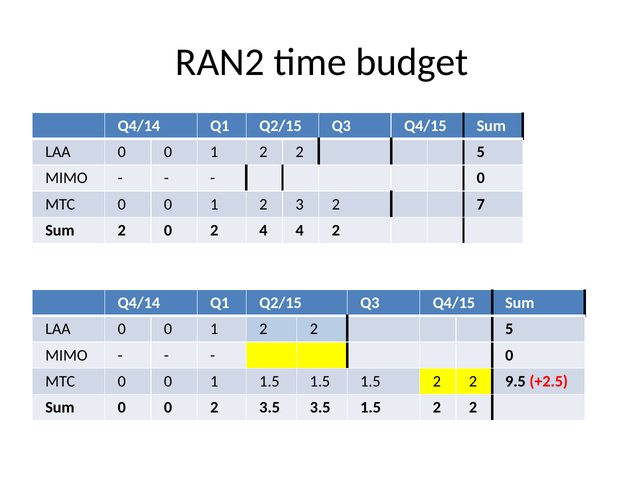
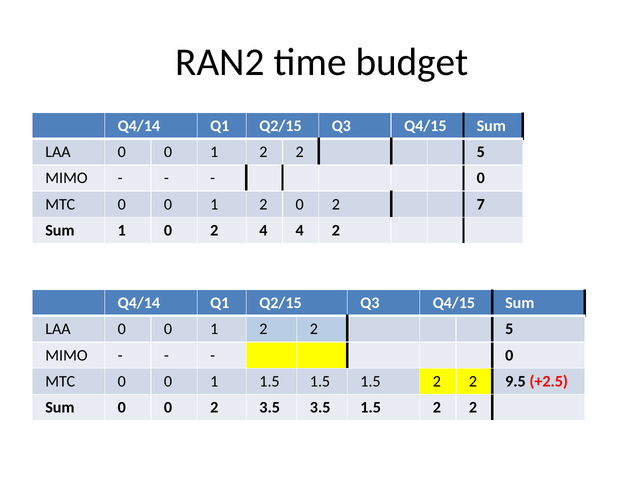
2 3: 3 -> 0 (300, 204)
Sum 2: 2 -> 1 (122, 230)
